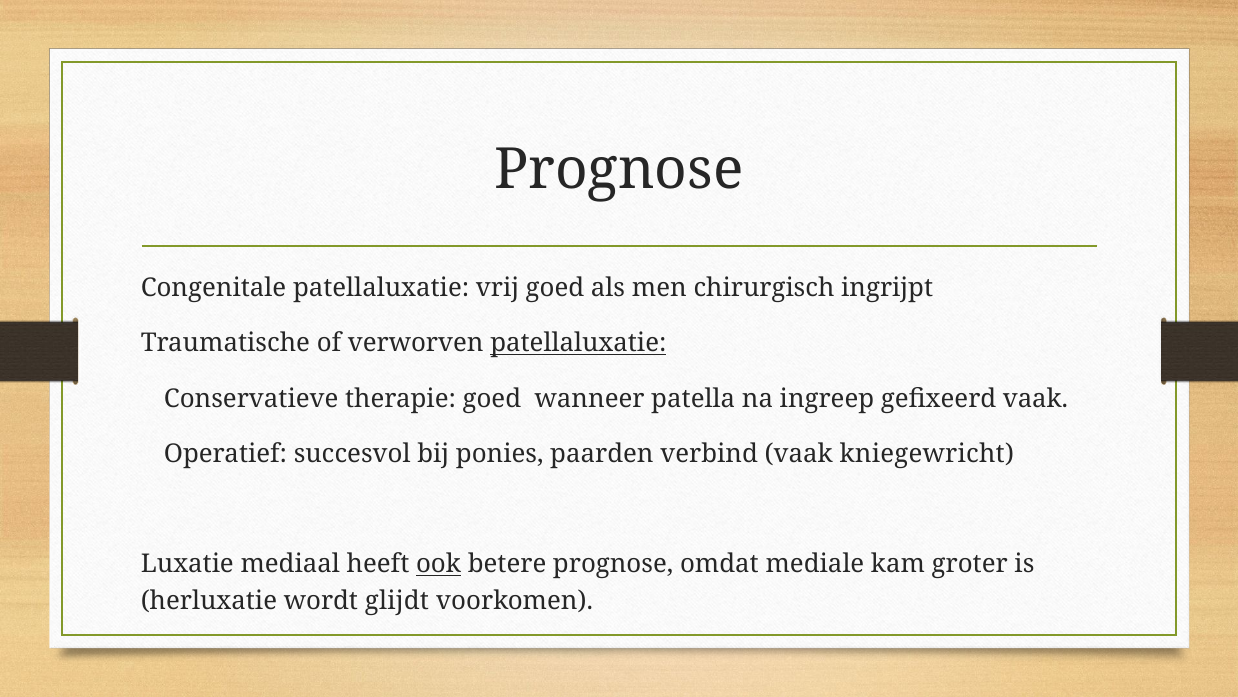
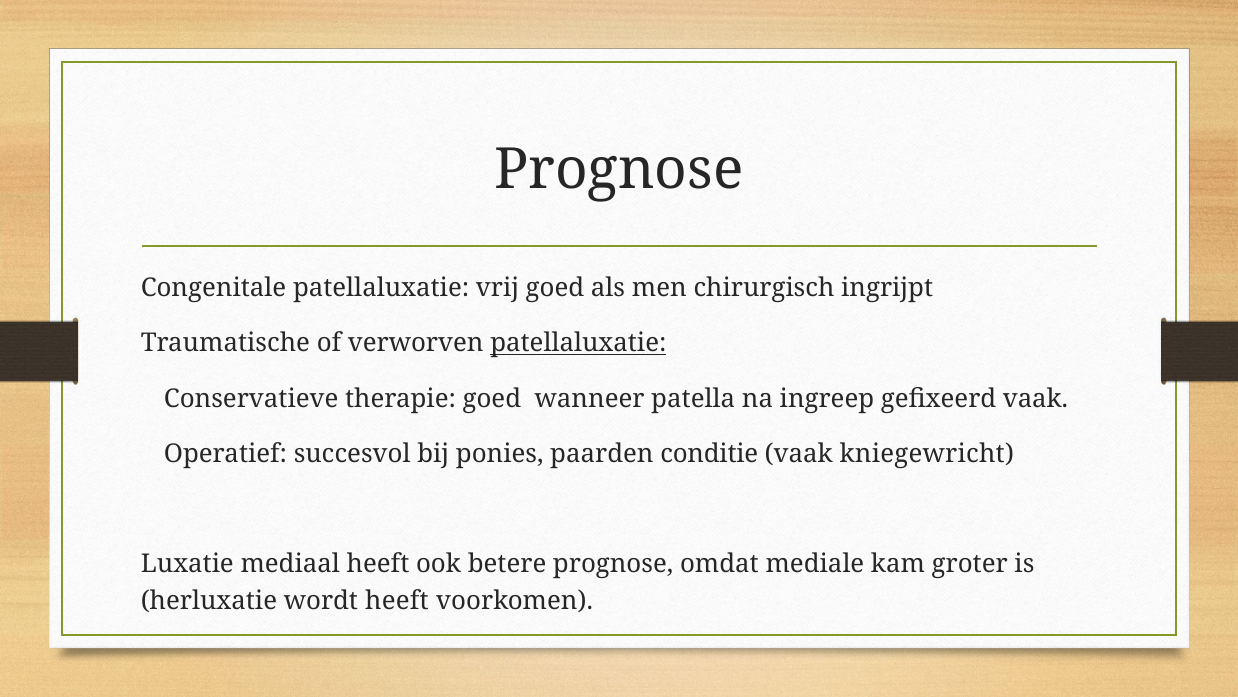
verbind: verbind -> conditie (709, 453)
ook underline: present -> none (439, 564)
wordt glijdt: glijdt -> heeft (397, 601)
